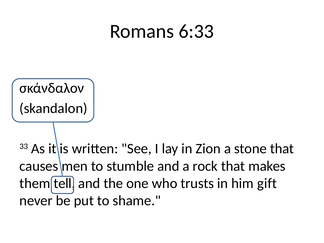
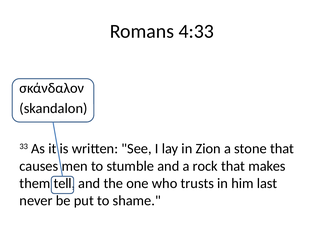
6:33: 6:33 -> 4:33 (196, 31)
gift: gift -> last (267, 183)
